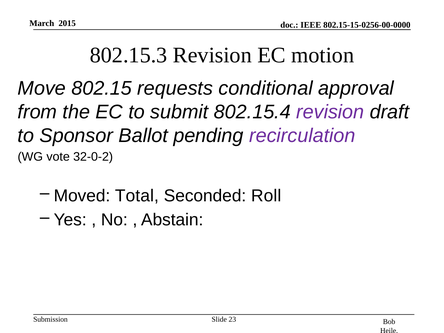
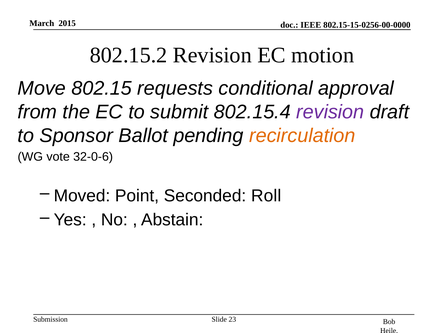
802.15.3: 802.15.3 -> 802.15.2 (129, 55)
recirculation colour: purple -> orange (302, 136)
32-0-2: 32-0-2 -> 32-0-6 (93, 157)
Total: Total -> Point (137, 196)
